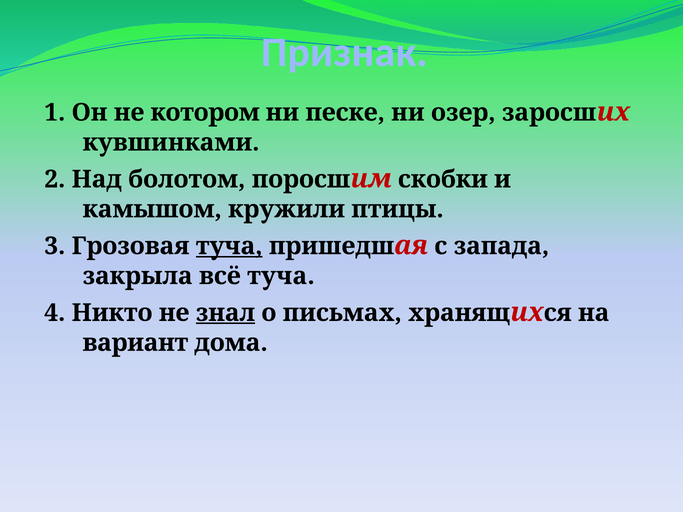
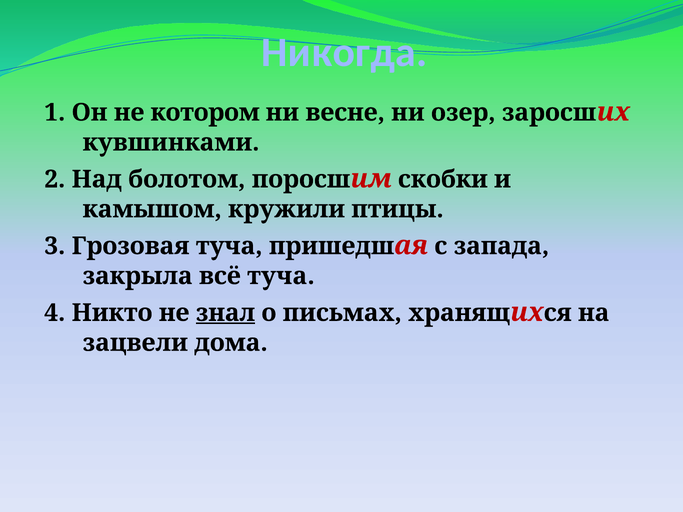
Признак: Признак -> Никогда (344, 53)
песке: песке -> весне (345, 113)
туча underline: present -> none (229, 246)
вариант: вариант -> зацвели (135, 343)
